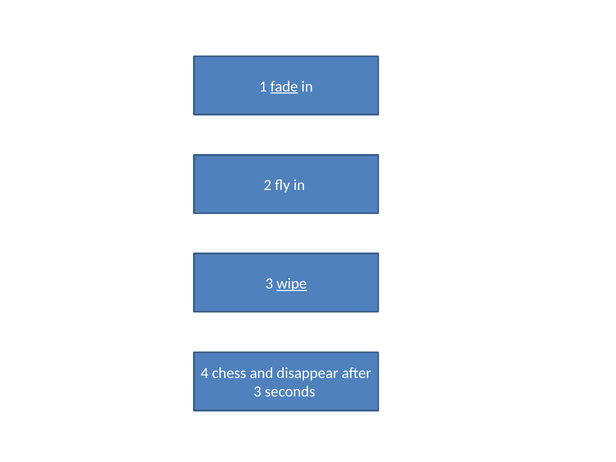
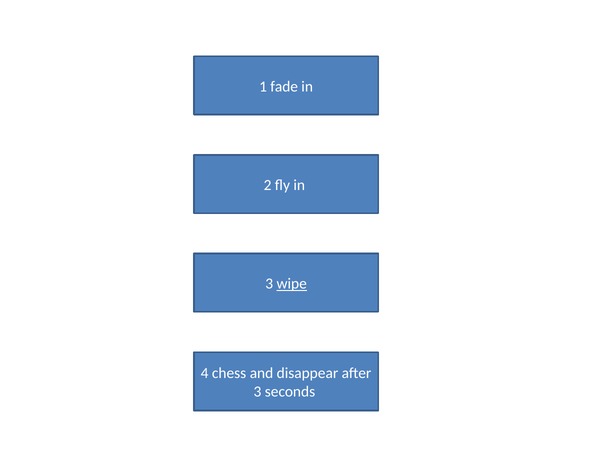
fade underline: present -> none (284, 87)
